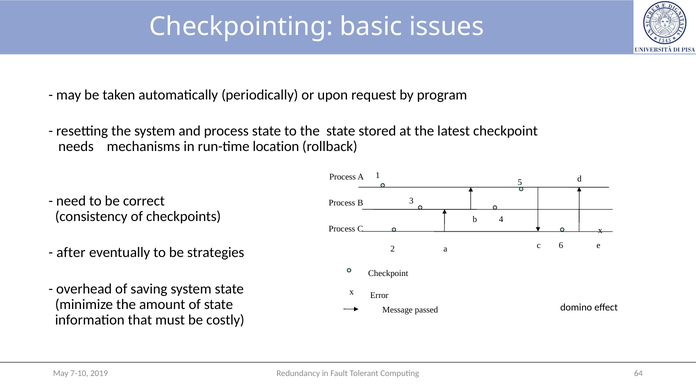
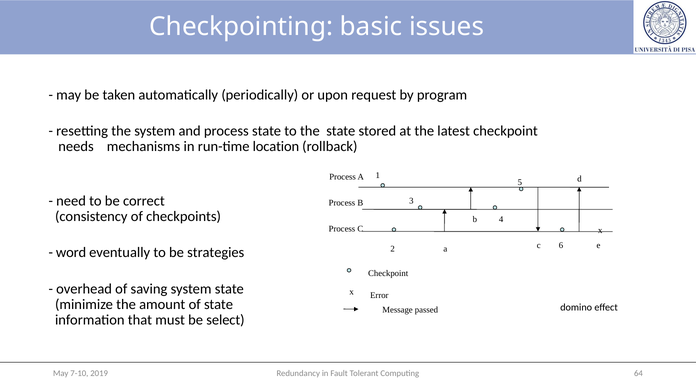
after: after -> word (71, 253)
costly: costly -> select (225, 320)
